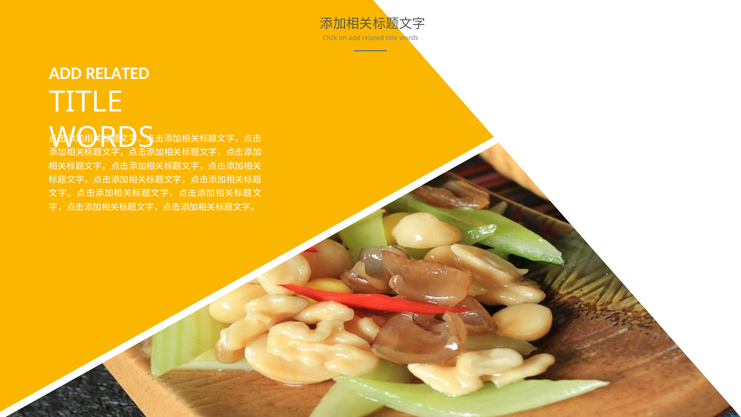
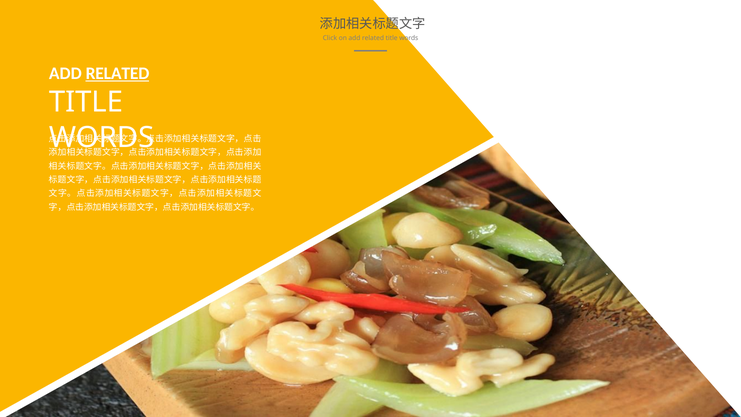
RELATED underline: none -> present (118, 73)
